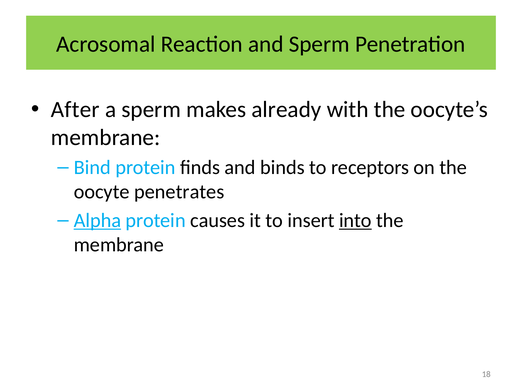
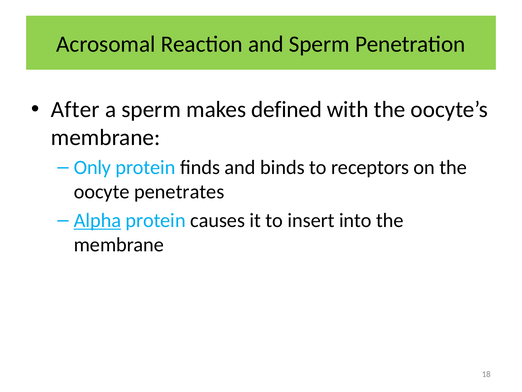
already: already -> defined (287, 110)
Bind: Bind -> Only (92, 167)
into underline: present -> none (355, 220)
